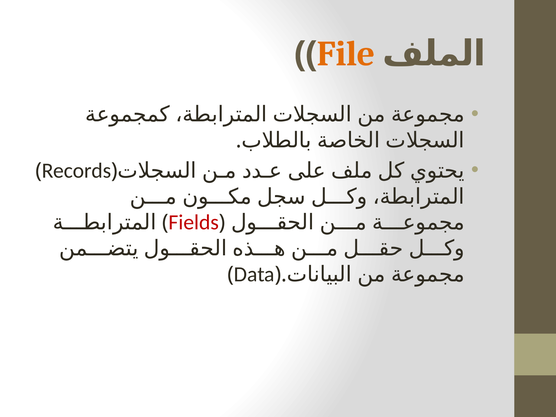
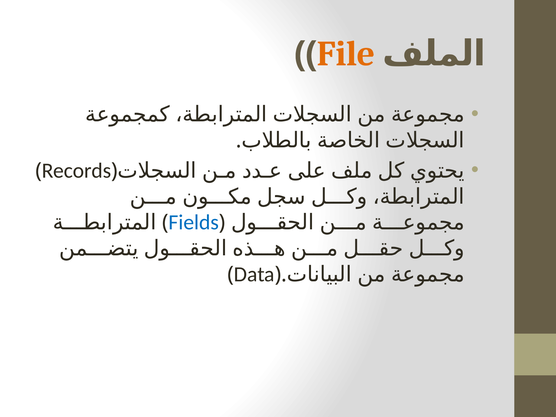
Fields colour: red -> blue (194, 222)
